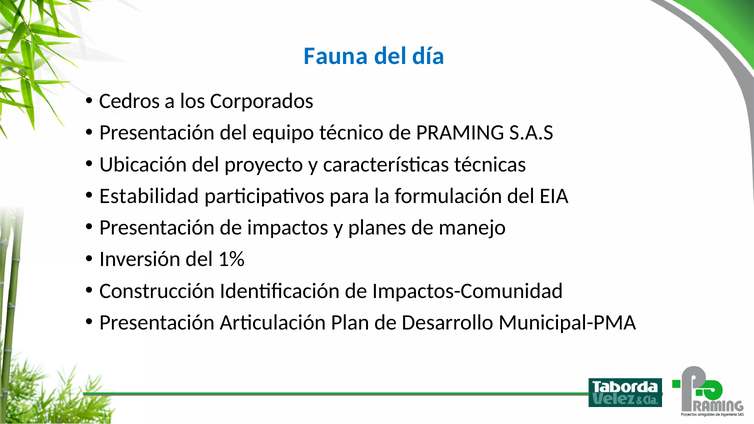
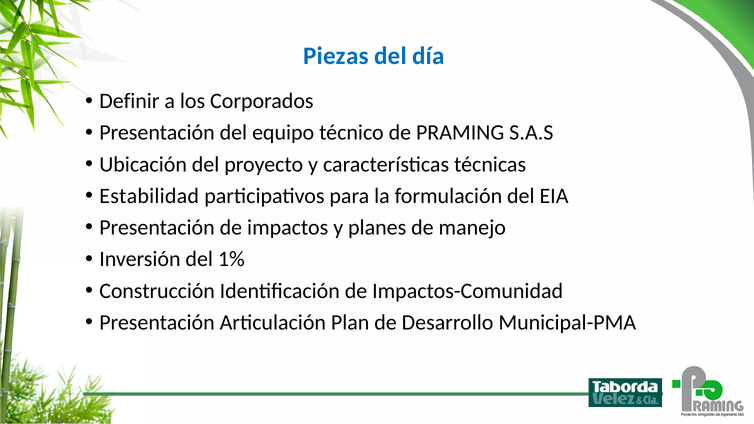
Fauna: Fauna -> Piezas (336, 56)
Cedros: Cedros -> Definir (129, 101)
